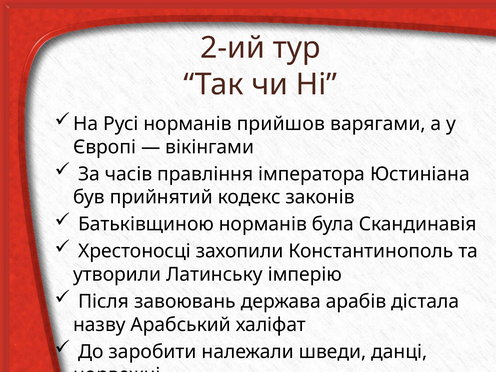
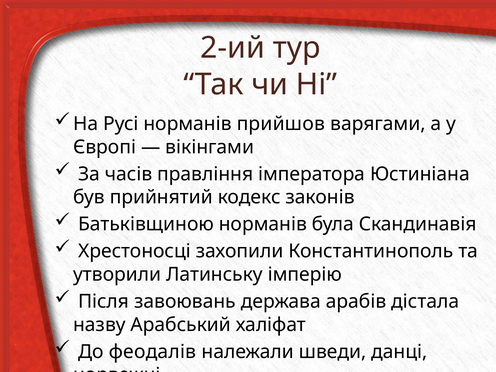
заробити: заробити -> феодалів (152, 352)
